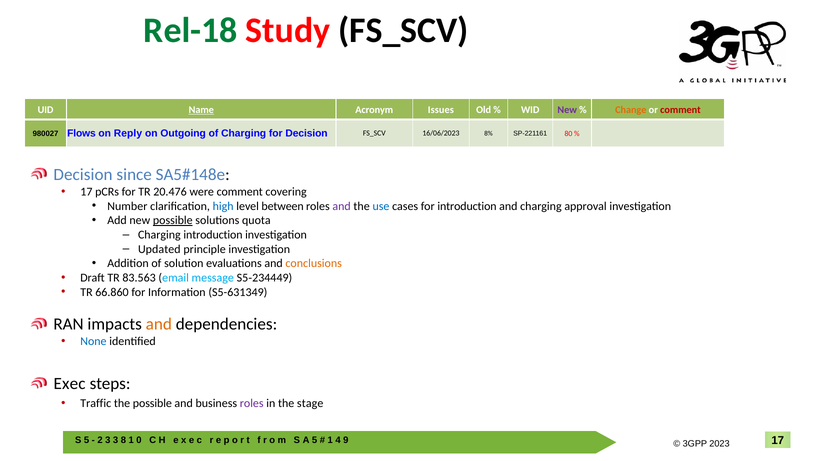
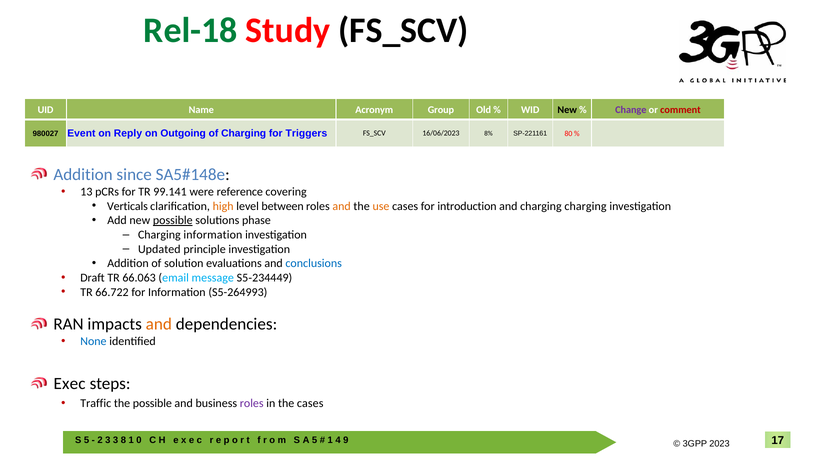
Name underline: present -> none (201, 110)
Issues: Issues -> Group (441, 110)
New colour: purple -> black (567, 110)
Change colour: orange -> purple (631, 110)
Flows: Flows -> Event (81, 134)
for Decision: Decision -> Triggers (306, 134)
Decision: Decision -> Addition (83, 175)
17: 17 -> 13 (86, 192)
20.476: 20.476 -> 99.141 (170, 192)
were comment: comment -> reference (240, 192)
Number: Number -> Verticals (127, 206)
high colour: blue -> orange (223, 206)
and colour: purple -> orange (342, 206)
use colour: blue -> orange (381, 206)
charging approval: approval -> charging (585, 206)
quota: quota -> phase (256, 221)
Charging introduction: introduction -> information (213, 235)
conclusions colour: orange -> blue (314, 264)
83.563: 83.563 -> 66.063 (139, 278)
66.860: 66.860 -> 66.722 (112, 292)
S5-631349: S5-631349 -> S5-264993 (238, 292)
the stage: stage -> cases (310, 403)
